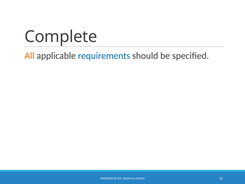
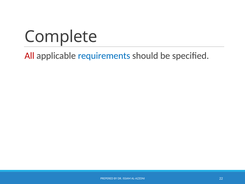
All colour: orange -> red (29, 56)
